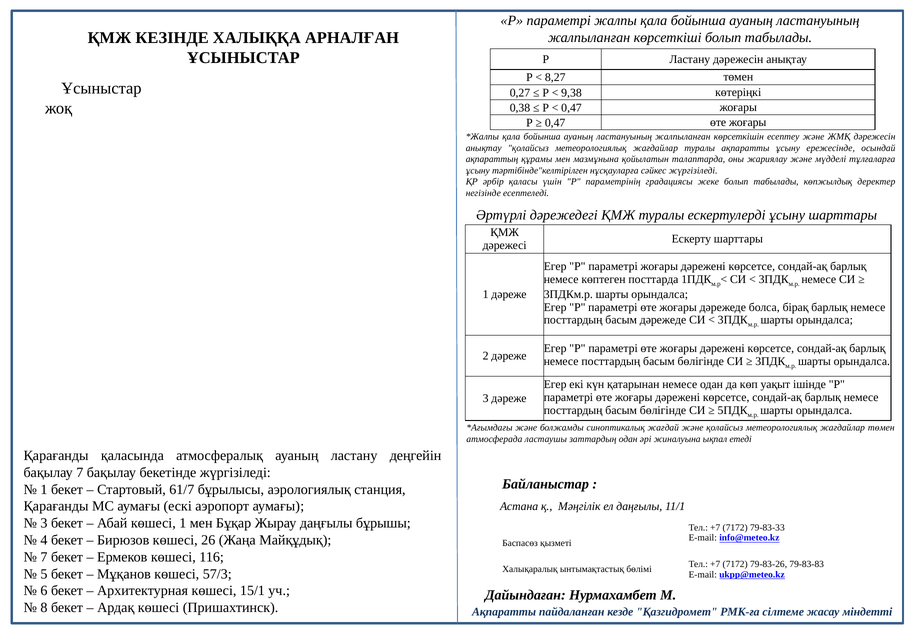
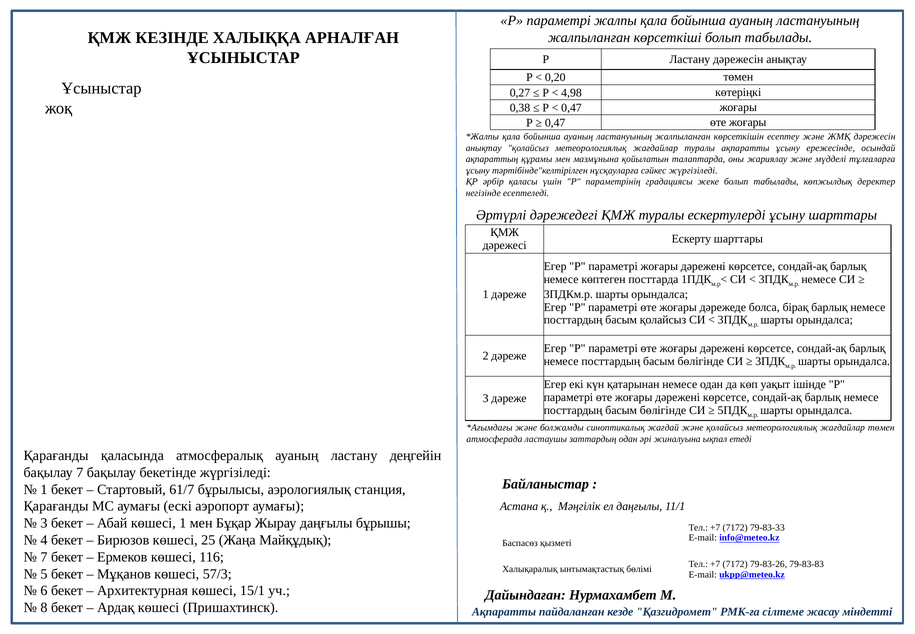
8,27: 8,27 -> 0,20 (555, 77)
9,38: 9,38 -> 4,98 (571, 93)
басым дәрежеде: дәрежеде -> қолайсыз (663, 320)
26: 26 -> 25 (208, 540)
